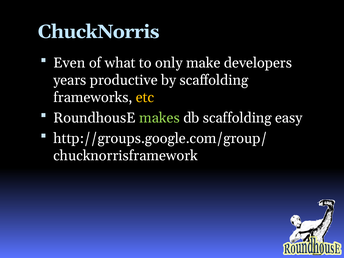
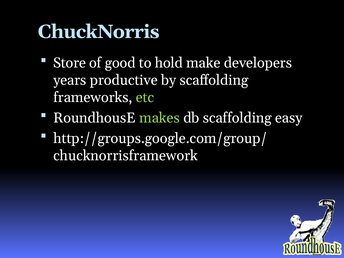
Even: Even -> Store (69, 63)
what: what -> good (120, 63)
only: only -> hold (169, 63)
etc colour: yellow -> light green (145, 97)
